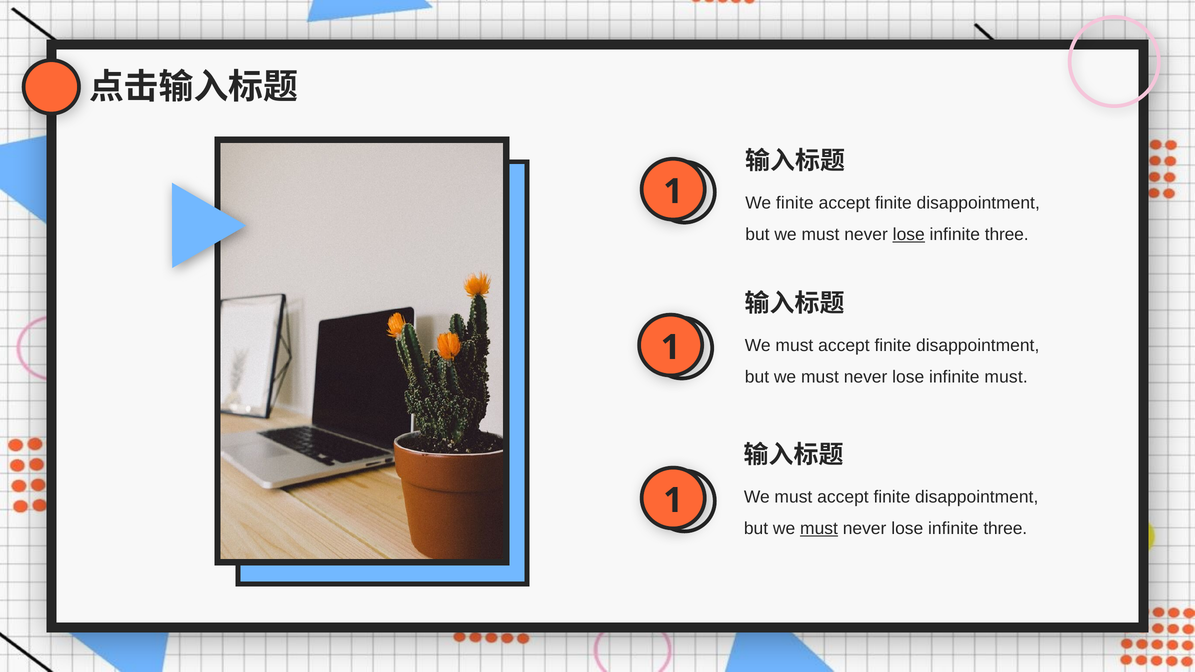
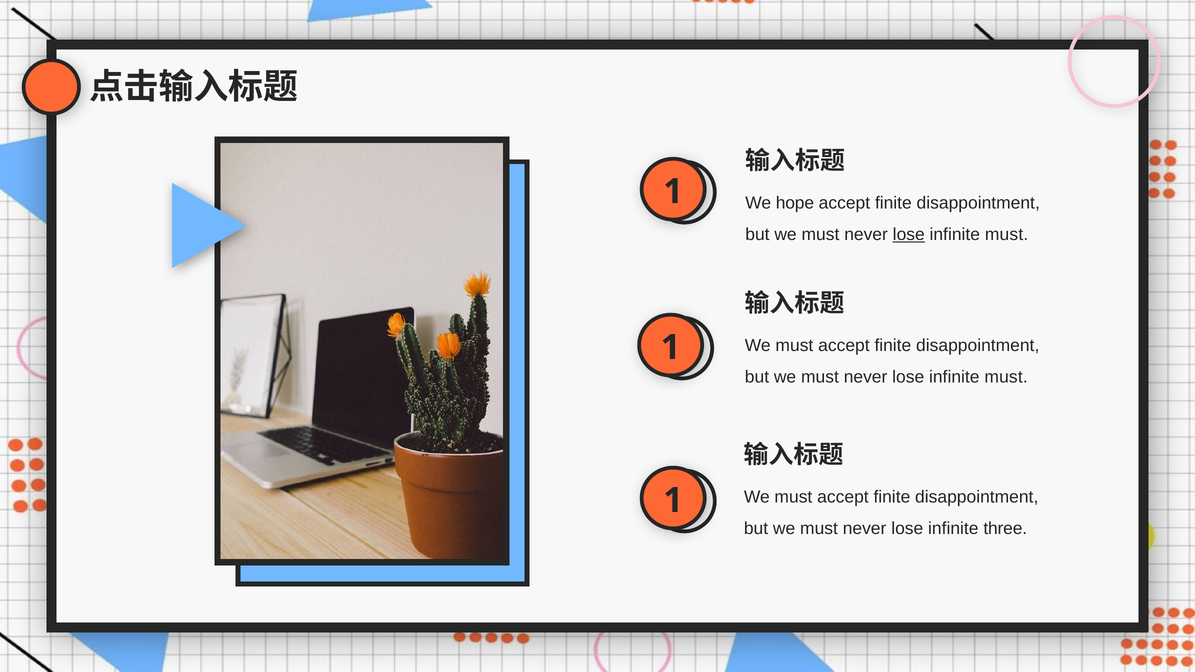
We finite: finite -> hope (795, 203)
three: three -> must (1007, 234)
must underline: present -> none (819, 529)
